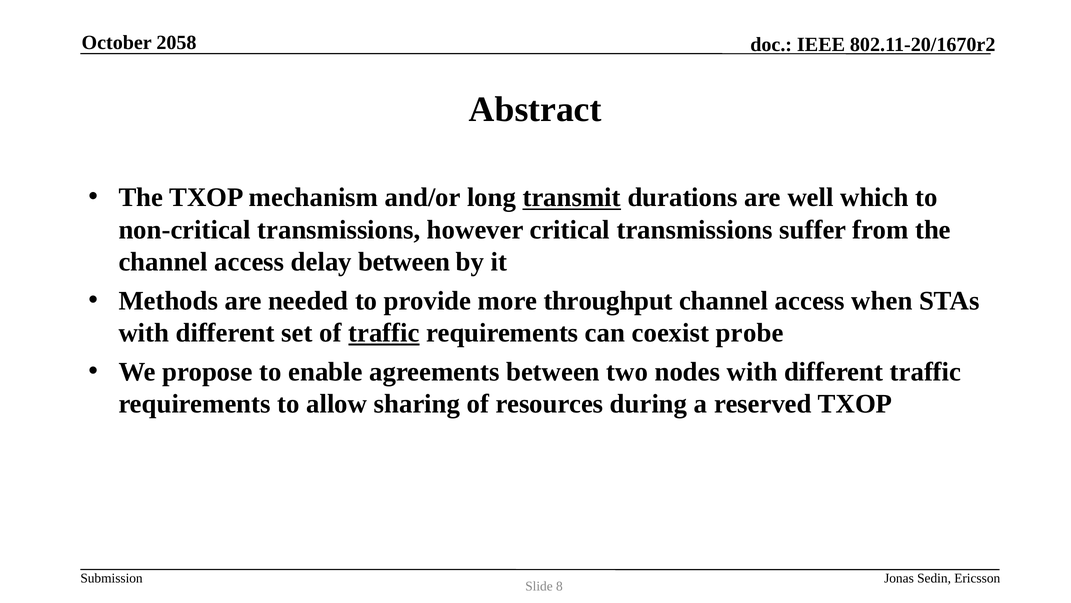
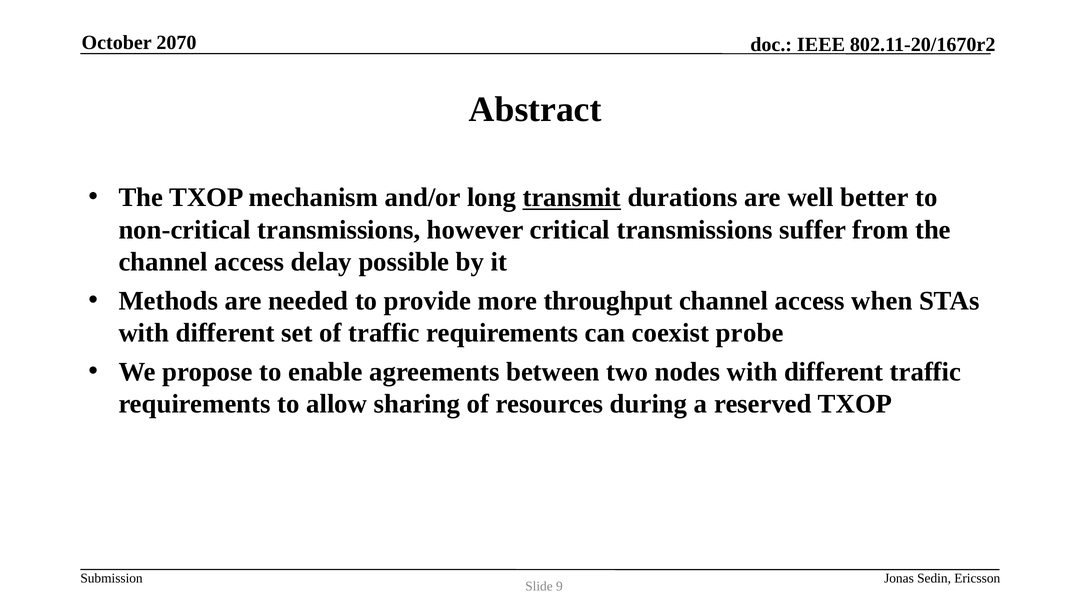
2058: 2058 -> 2070 (176, 43)
which: which -> better (874, 197)
delay between: between -> possible (404, 262)
traffic underline: present -> none (384, 333)
8: 8 -> 9 (559, 586)
